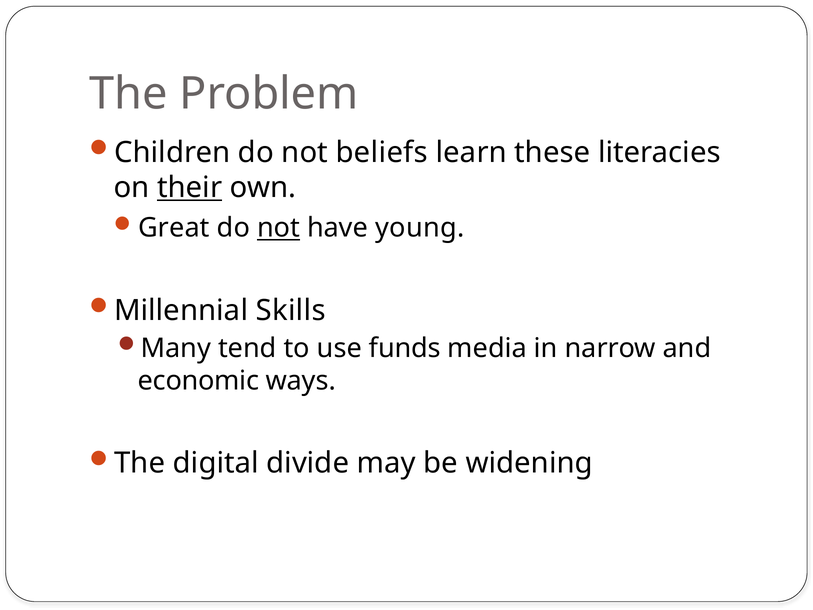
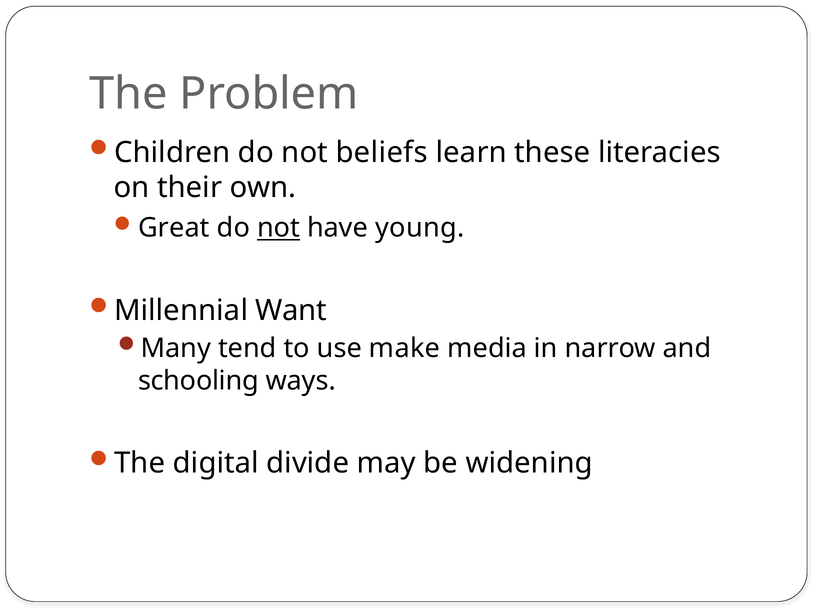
their underline: present -> none (190, 188)
Skills: Skills -> Want (291, 310)
funds: funds -> make (405, 348)
economic: economic -> schooling (198, 381)
